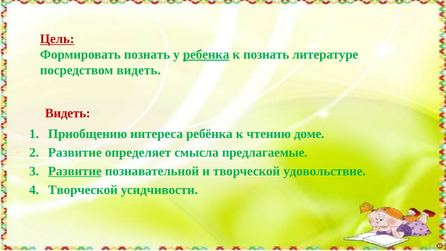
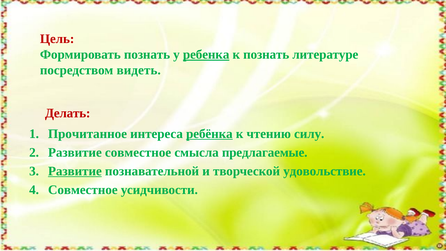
Цель underline: present -> none (57, 39)
Видеть: Видеть -> Делать (68, 113)
Приобщению: Приобщению -> Прочитанное (87, 134)
ребёнка underline: none -> present (209, 134)
доме: доме -> силу (309, 134)
Развитие определяет: определяет -> совместное (138, 152)
Творческой: Творческой -> Совместное (83, 190)
